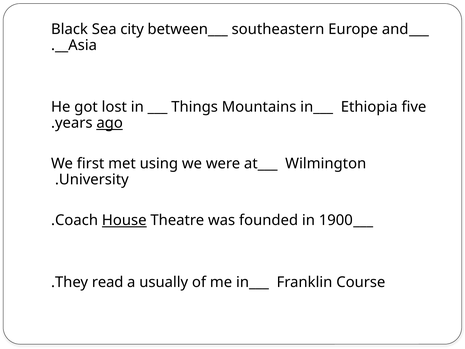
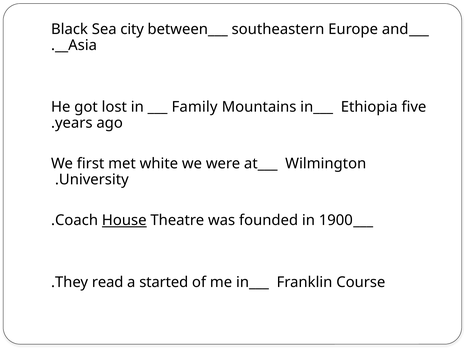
Things: Things -> Family (195, 107)
ago underline: present -> none (110, 123)
using: using -> white (159, 164)
usually: usually -> started (164, 282)
